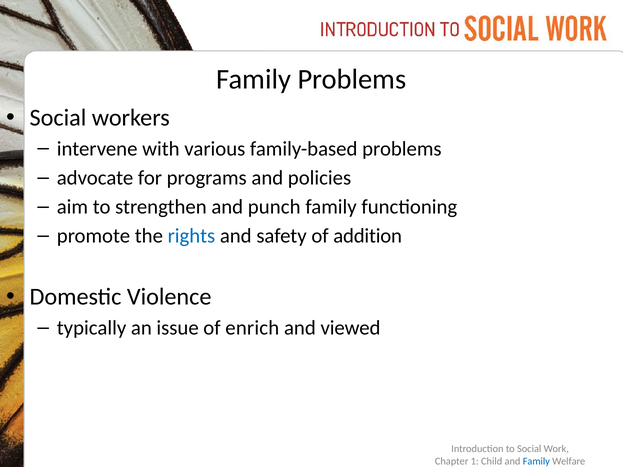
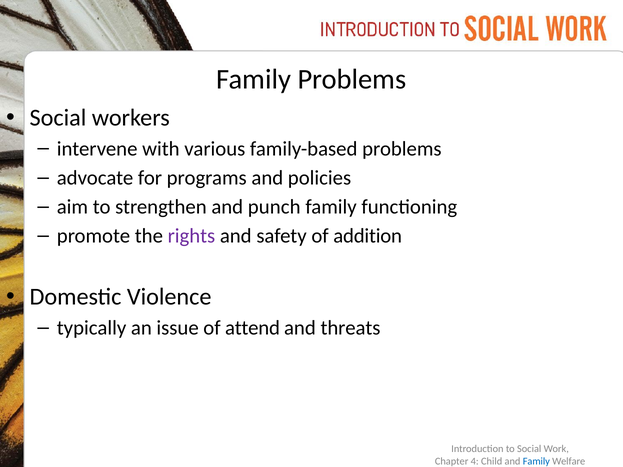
rights colour: blue -> purple (191, 236)
enrich: enrich -> attend (252, 328)
viewed: viewed -> threats (351, 328)
1: 1 -> 4 (475, 462)
